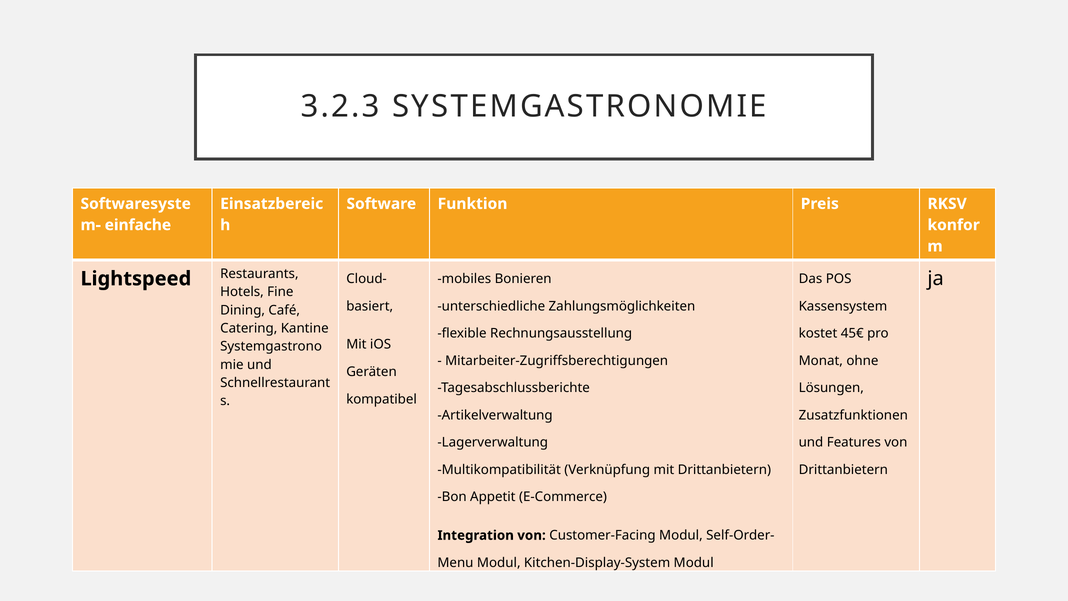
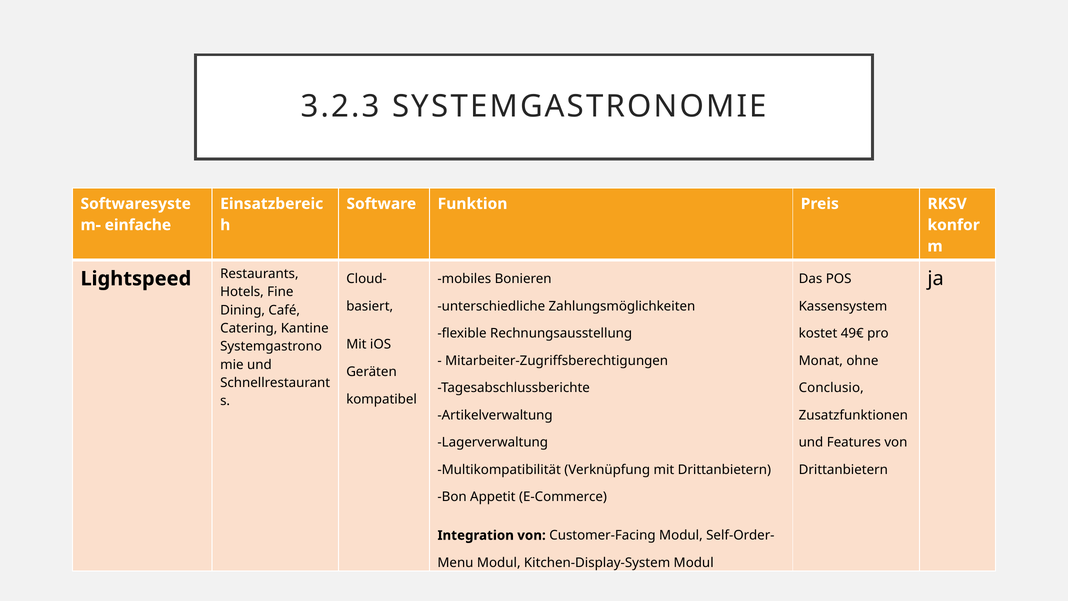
45€: 45€ -> 49€ (852, 333)
Lösungen: Lösungen -> Conclusio (831, 388)
